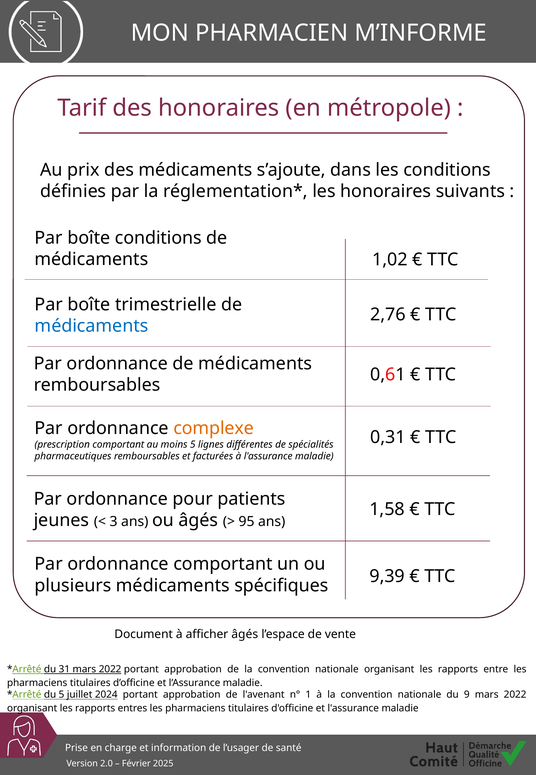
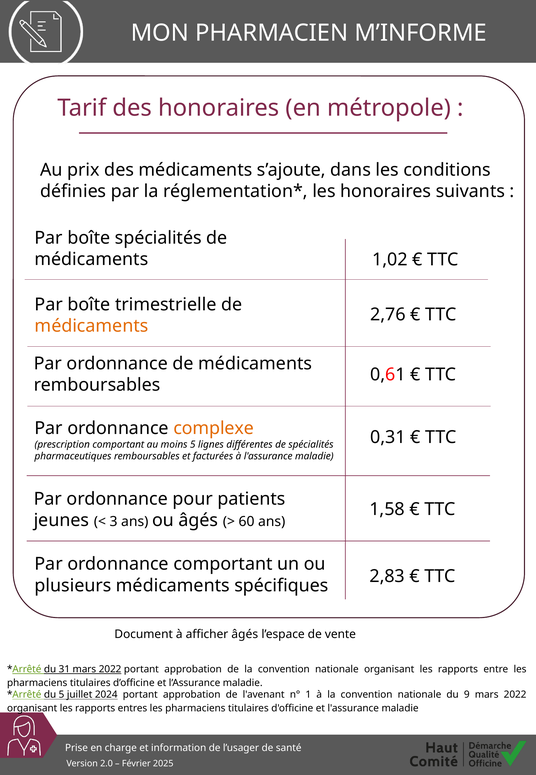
boîte conditions: conditions -> spécialités (158, 238)
médicaments colour: blue -> orange (92, 326)
95: 95 -> 60 (247, 521)
9,39: 9,39 -> 2,83 (387, 576)
